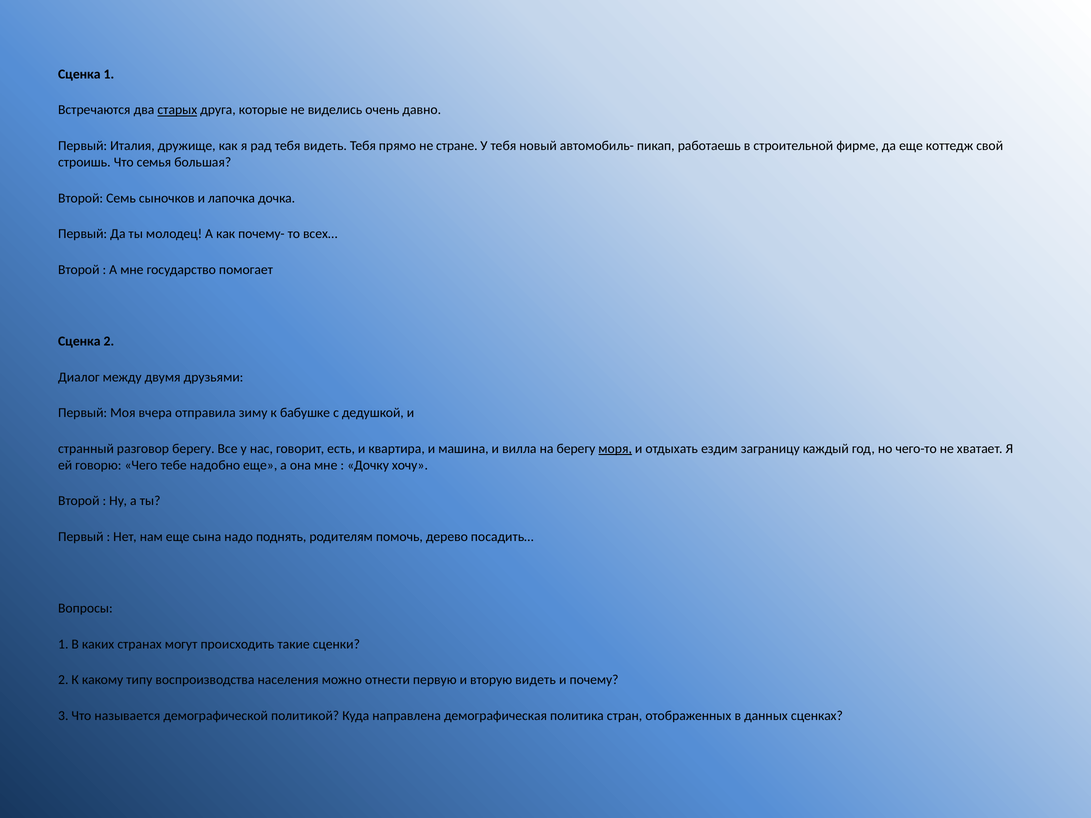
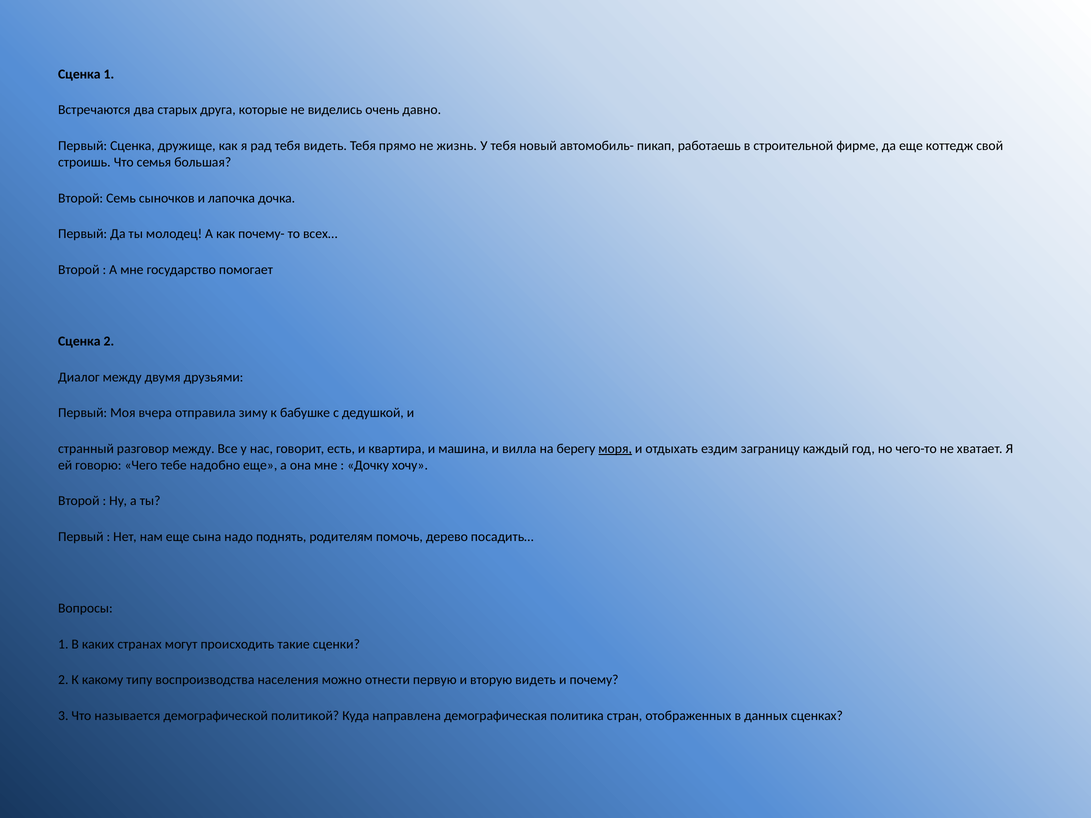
старых underline: present -> none (177, 110)
Первый Италия: Италия -> Сценка (132, 146)
стране: стране -> жизнь (457, 146)
разговор берегу: берегу -> между (193, 449)
